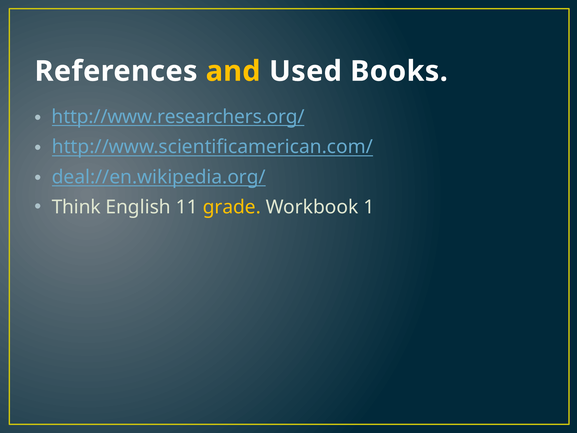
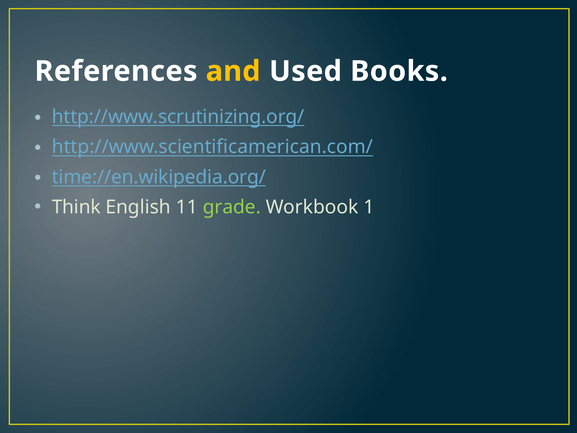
http://www.researchers.org/: http://www.researchers.org/ -> http://www.scrutinizing.org/ (178, 117)
deal://en.wikipedia.org/: deal://en.wikipedia.org/ -> time://en.wikipedia.org/ (159, 177)
grade colour: yellow -> light green (232, 207)
